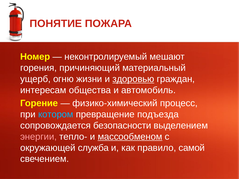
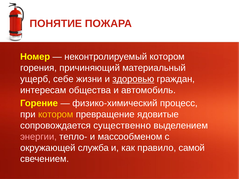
неконтролируемый мешают: мешают -> котором (167, 57)
огню: огню -> себе (63, 79)
котором colour: light blue -> yellow (56, 115)
подъезда: подъезда -> ядовитые (158, 115)
безопасности: безопасности -> существенно (122, 126)
массообменом underline: present -> none (130, 137)
